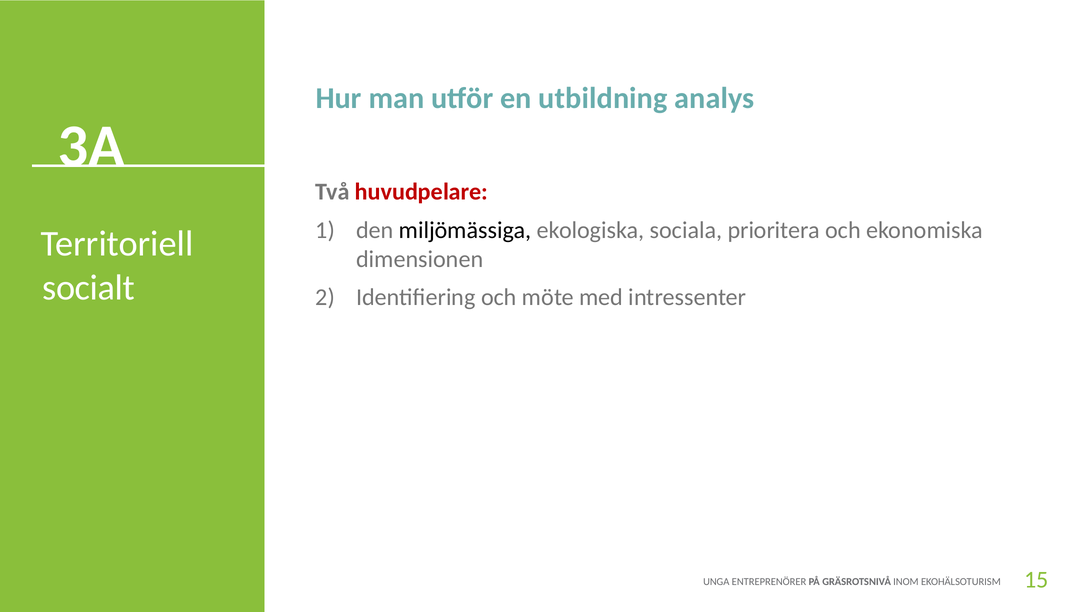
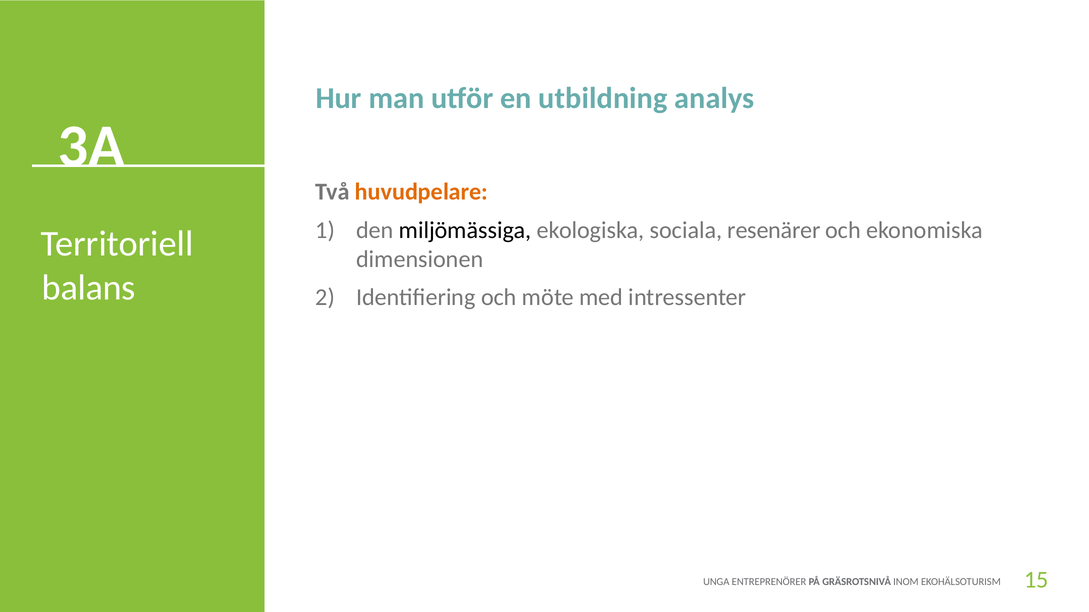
huvudpelare colour: red -> orange (422, 192)
prioritera: prioritera -> resenärer (774, 230)
socialt: socialt -> balans (89, 288)
